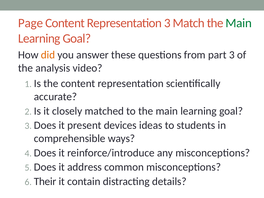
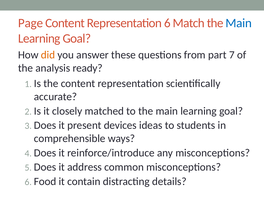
Representation 3: 3 -> 6 (167, 23)
Main colour: green -> blue (239, 23)
part 3: 3 -> 7 (232, 55)
video: video -> ready (88, 68)
Their: Their -> Food (45, 181)
